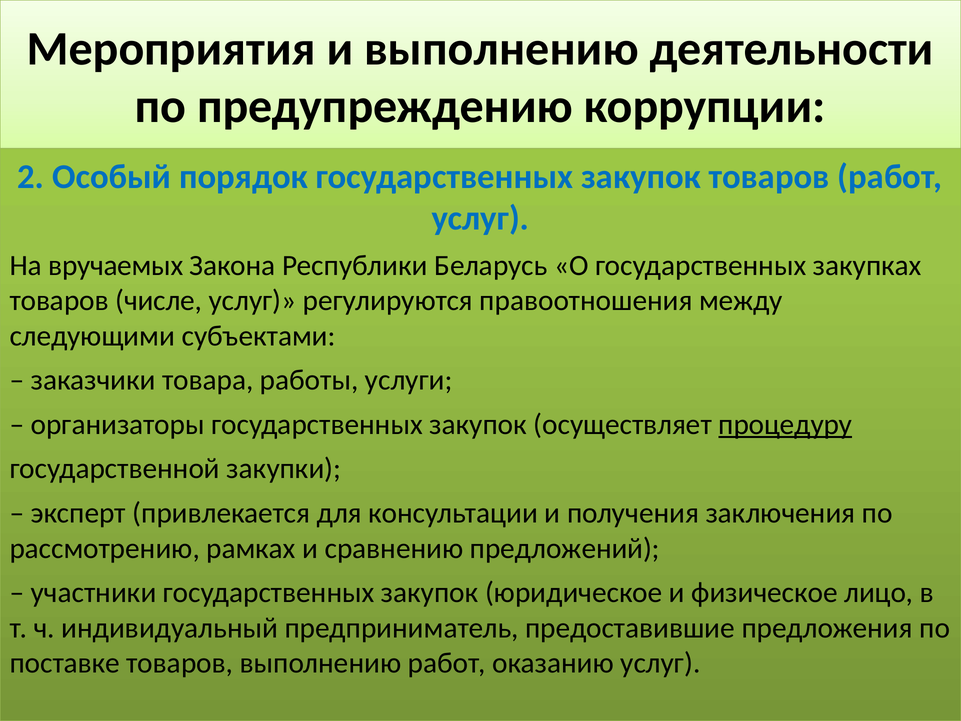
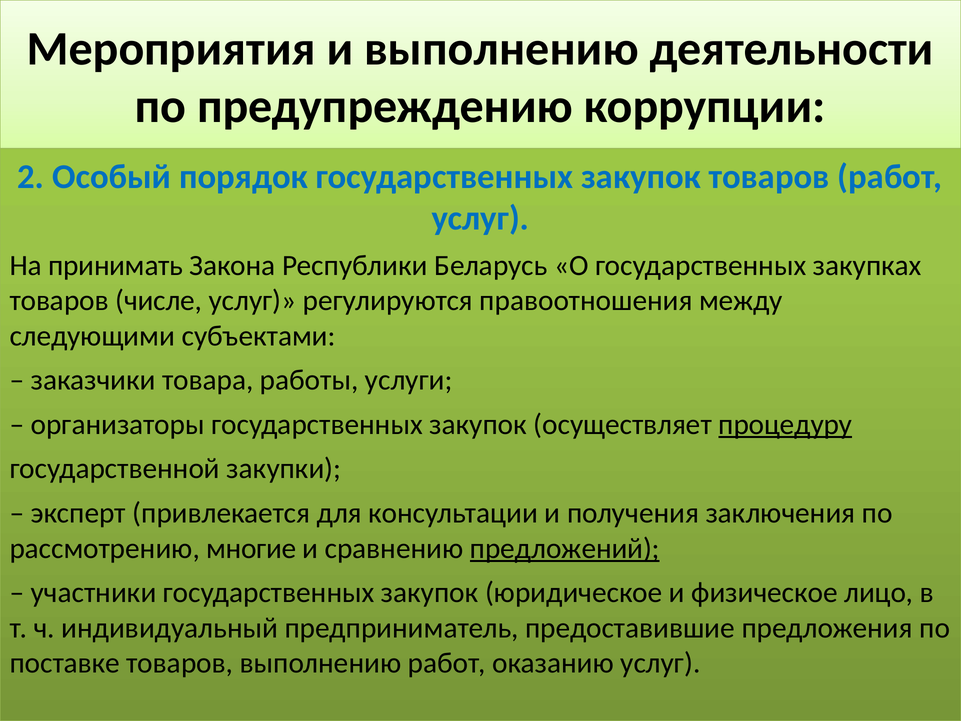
вручаемых: вручаемых -> принимать (116, 265)
рамках: рамках -> многие (251, 548)
предложений underline: none -> present (565, 548)
